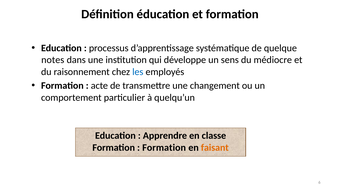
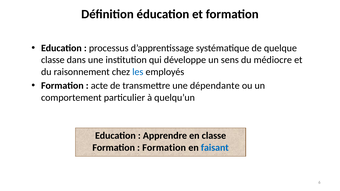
notes: notes -> classe (53, 60)
changement: changement -> dépendante (215, 86)
faisant colour: orange -> blue (215, 148)
